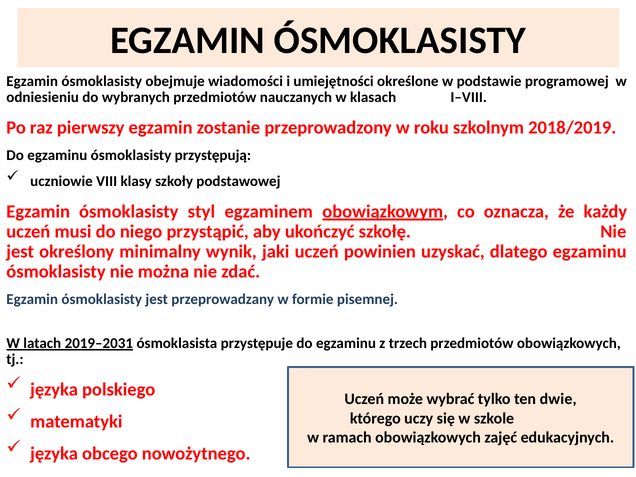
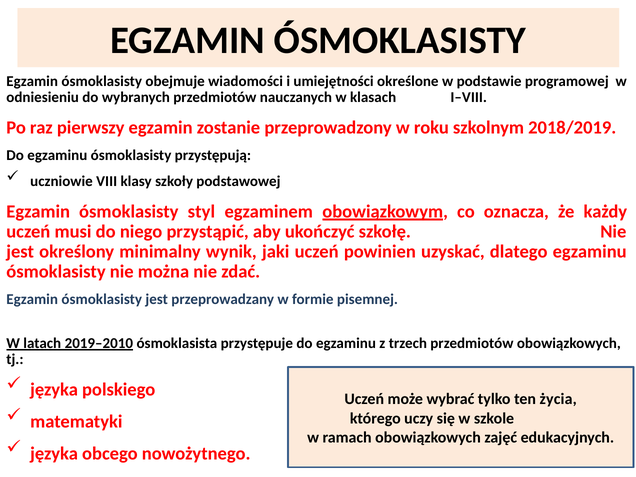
2019–2031: 2019–2031 -> 2019–2010 (99, 343)
dwie: dwie -> życia (558, 399)
